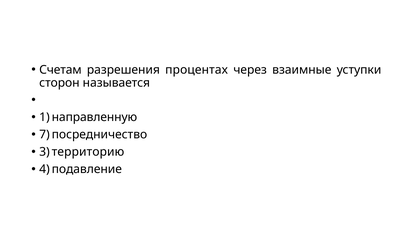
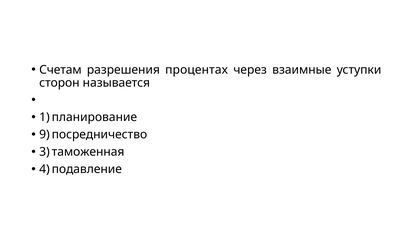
направленную: направленную -> планирование (94, 117)
7: 7 -> 9 (44, 135)
территорию: территорию -> таможенная (88, 152)
